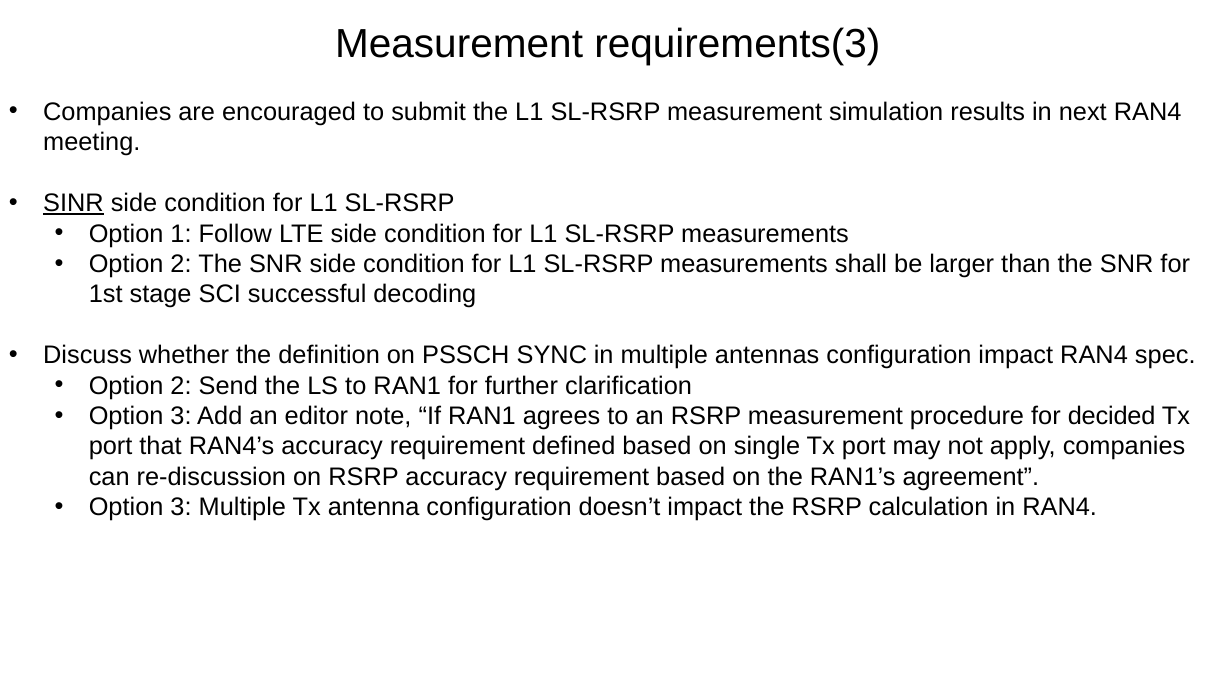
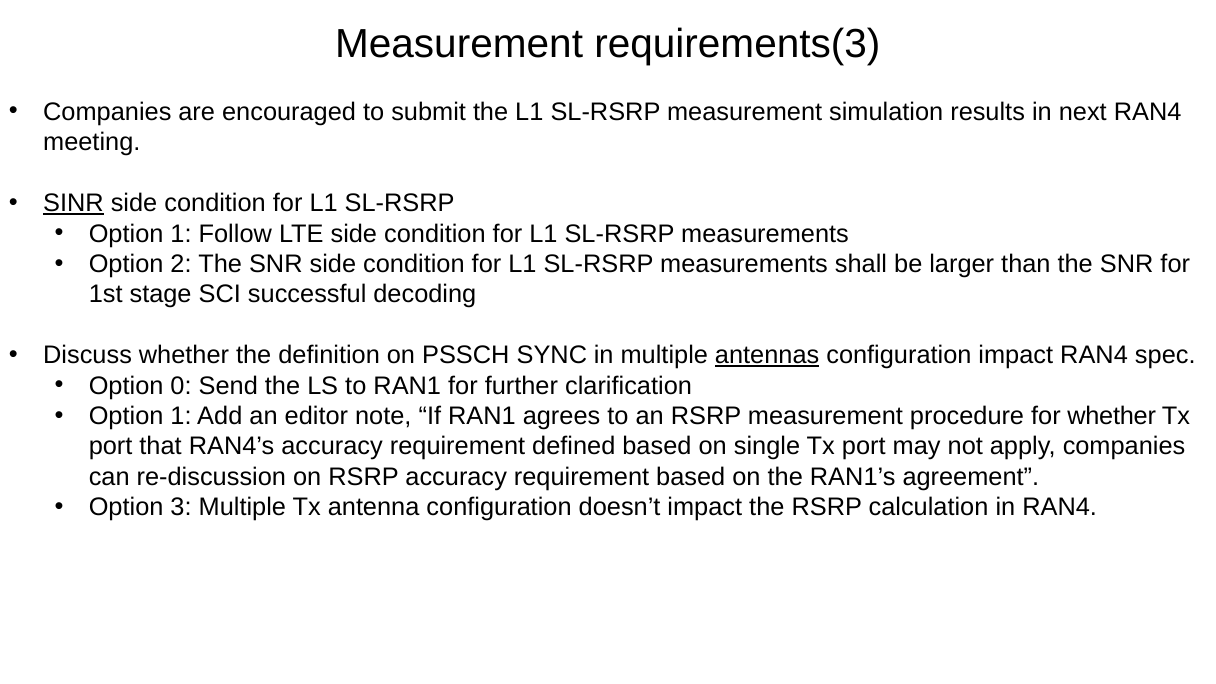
antennas underline: none -> present (767, 355)
2: 2 -> 0 (181, 386)
3: 3 -> 1 (181, 416)
for decided: decided -> whether (1112, 416)
